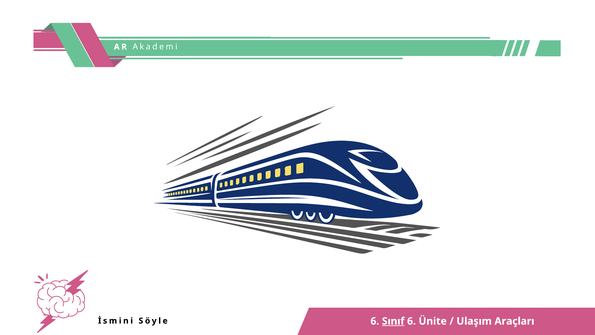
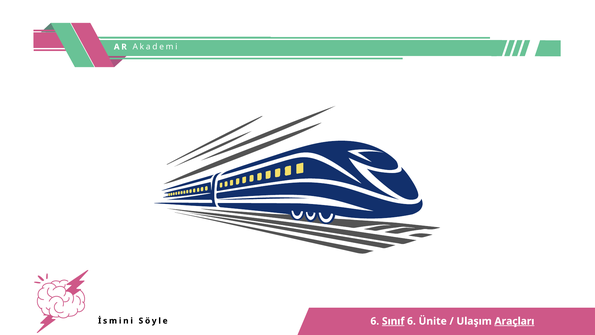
Araçları underline: none -> present (514, 321)
